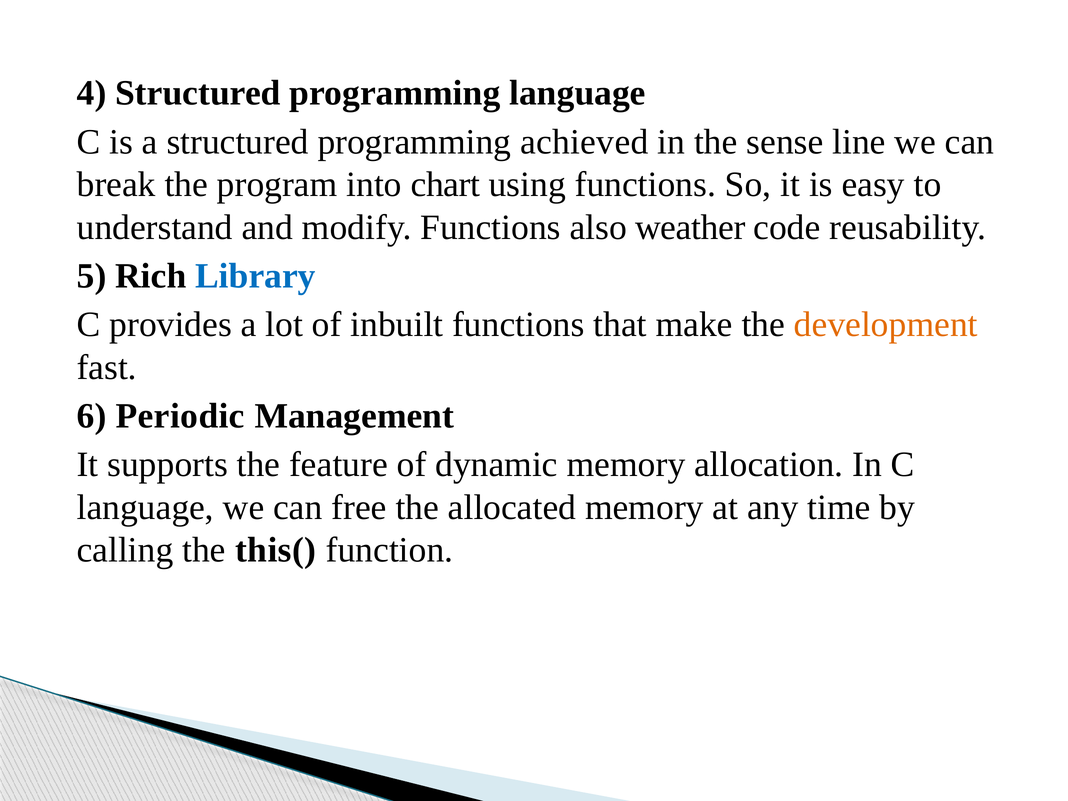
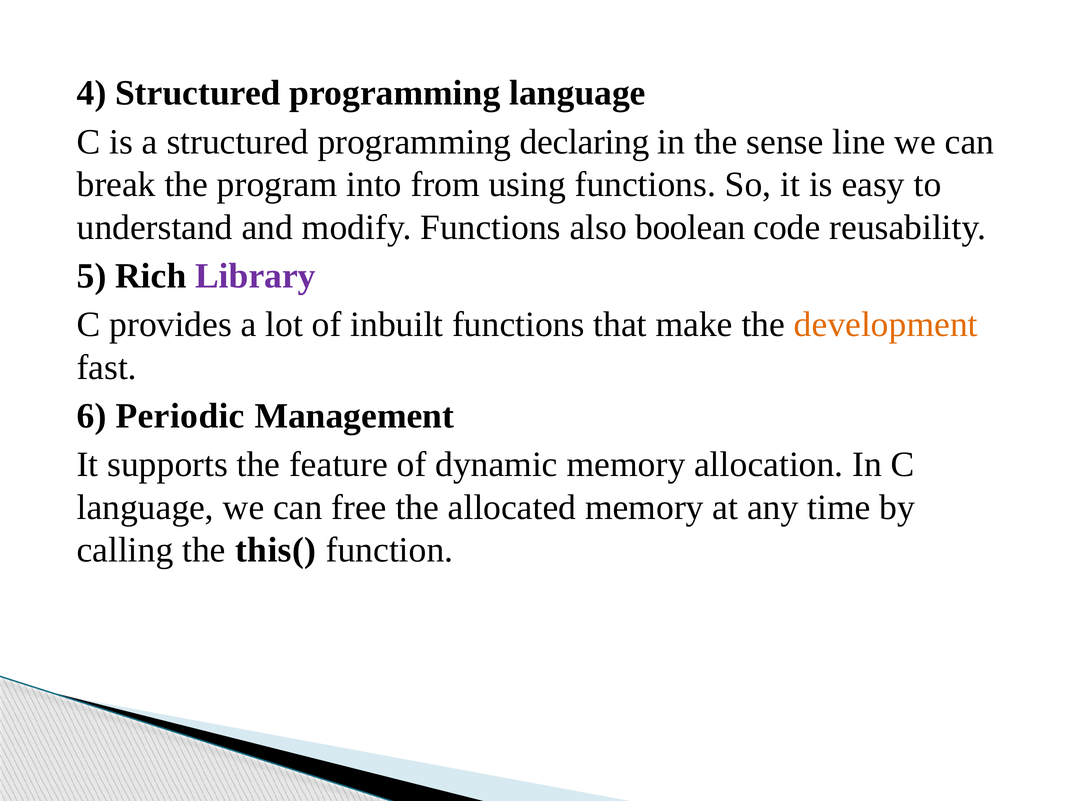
achieved: achieved -> declaring (585, 142)
chart: chart -> from (445, 185)
weather: weather -> boolean (690, 227)
Library colour: blue -> purple (256, 276)
